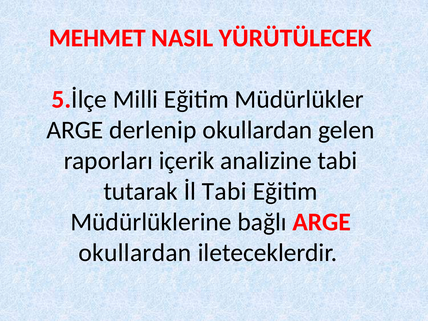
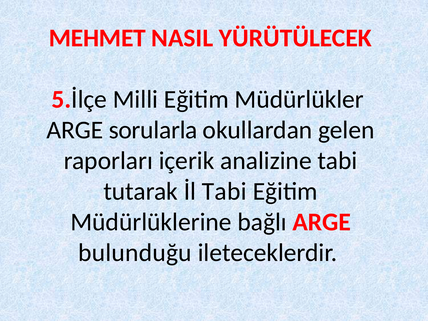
derlenip: derlenip -> sorularla (153, 130)
okullardan: okullardan -> bulunduğu (135, 253)
